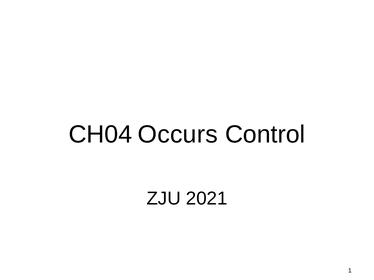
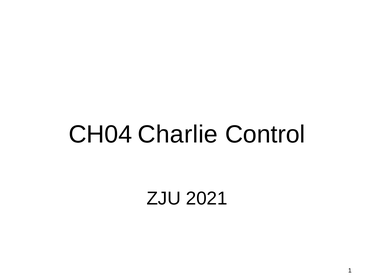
Occurs: Occurs -> Charlie (178, 135)
